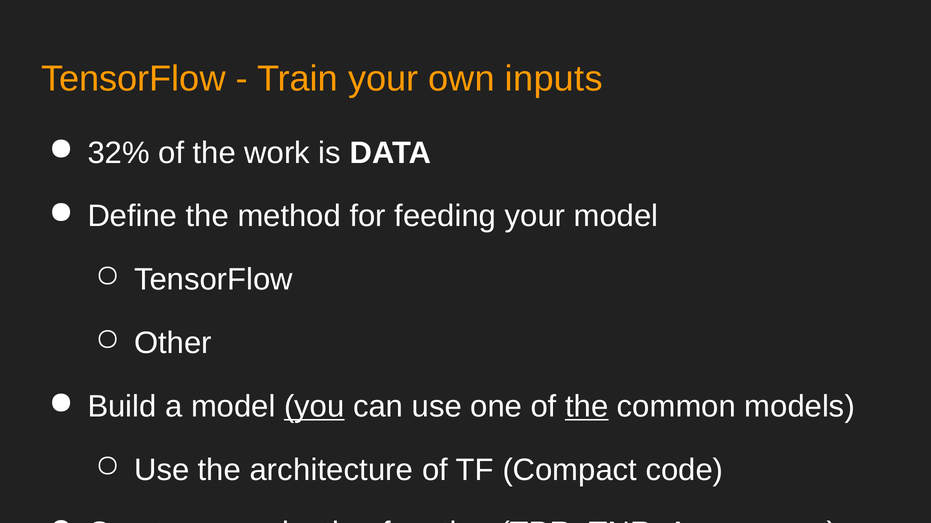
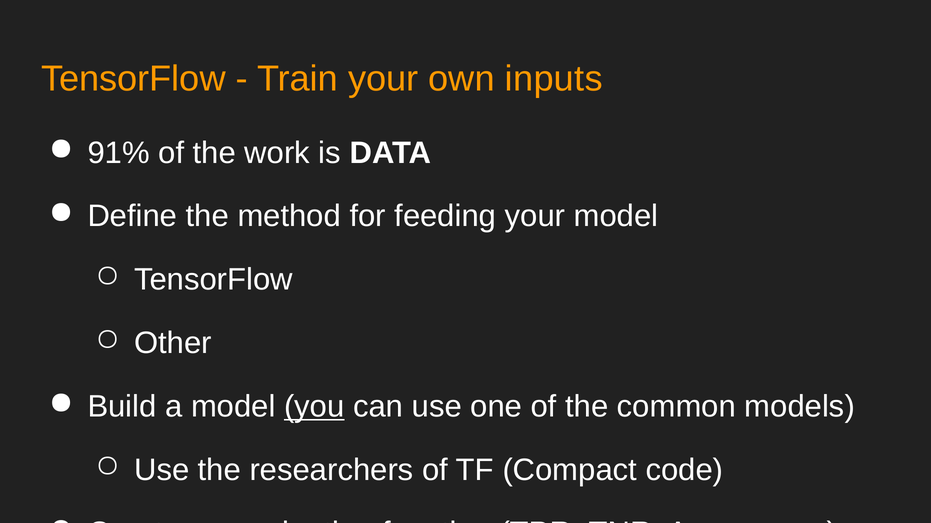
32%: 32% -> 91% (119, 153)
the underline: present -> none (587, 407)
architecture: architecture -> researchers (331, 470)
